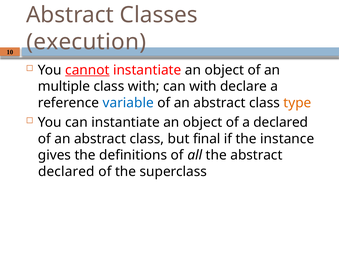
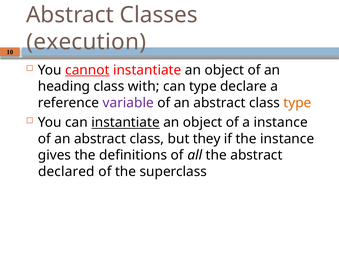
multiple: multiple -> heading (64, 87)
can with: with -> type (203, 87)
variable colour: blue -> purple (128, 103)
instantiate underline: none -> present (126, 123)
a declared: declared -> instance (281, 123)
final: final -> they (207, 139)
